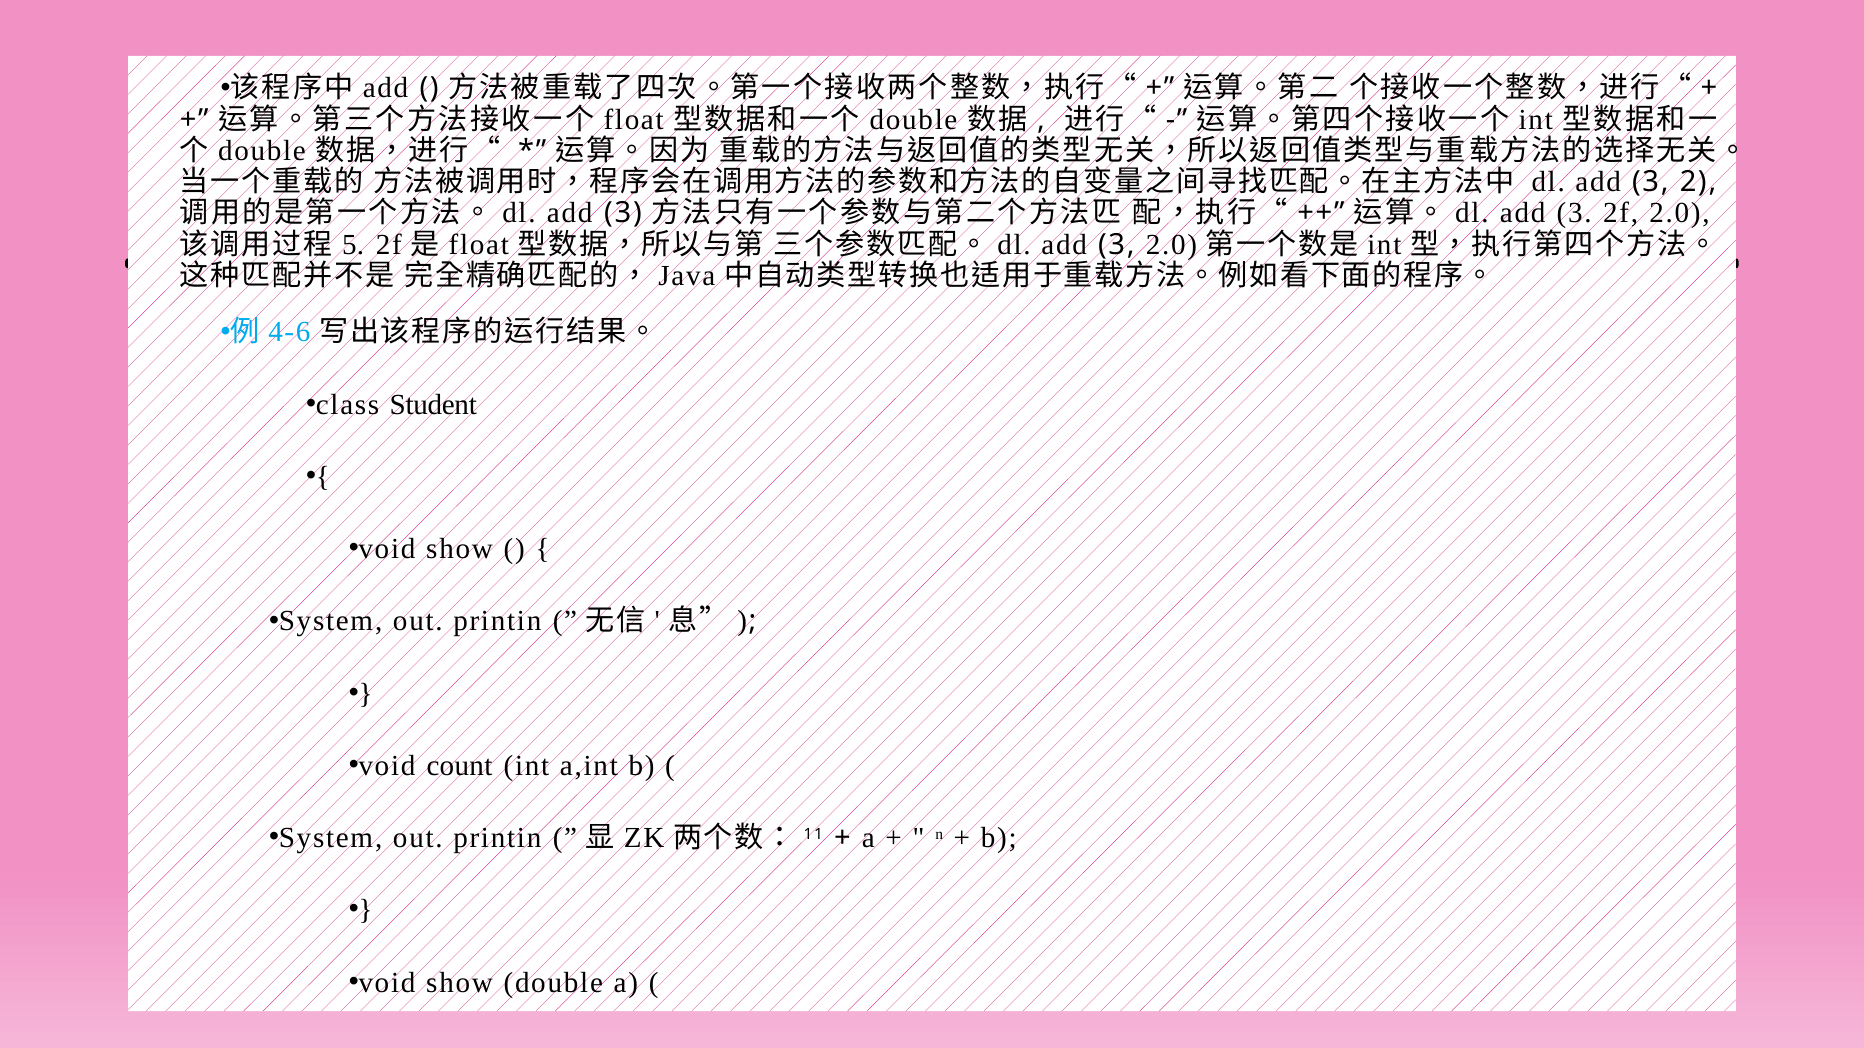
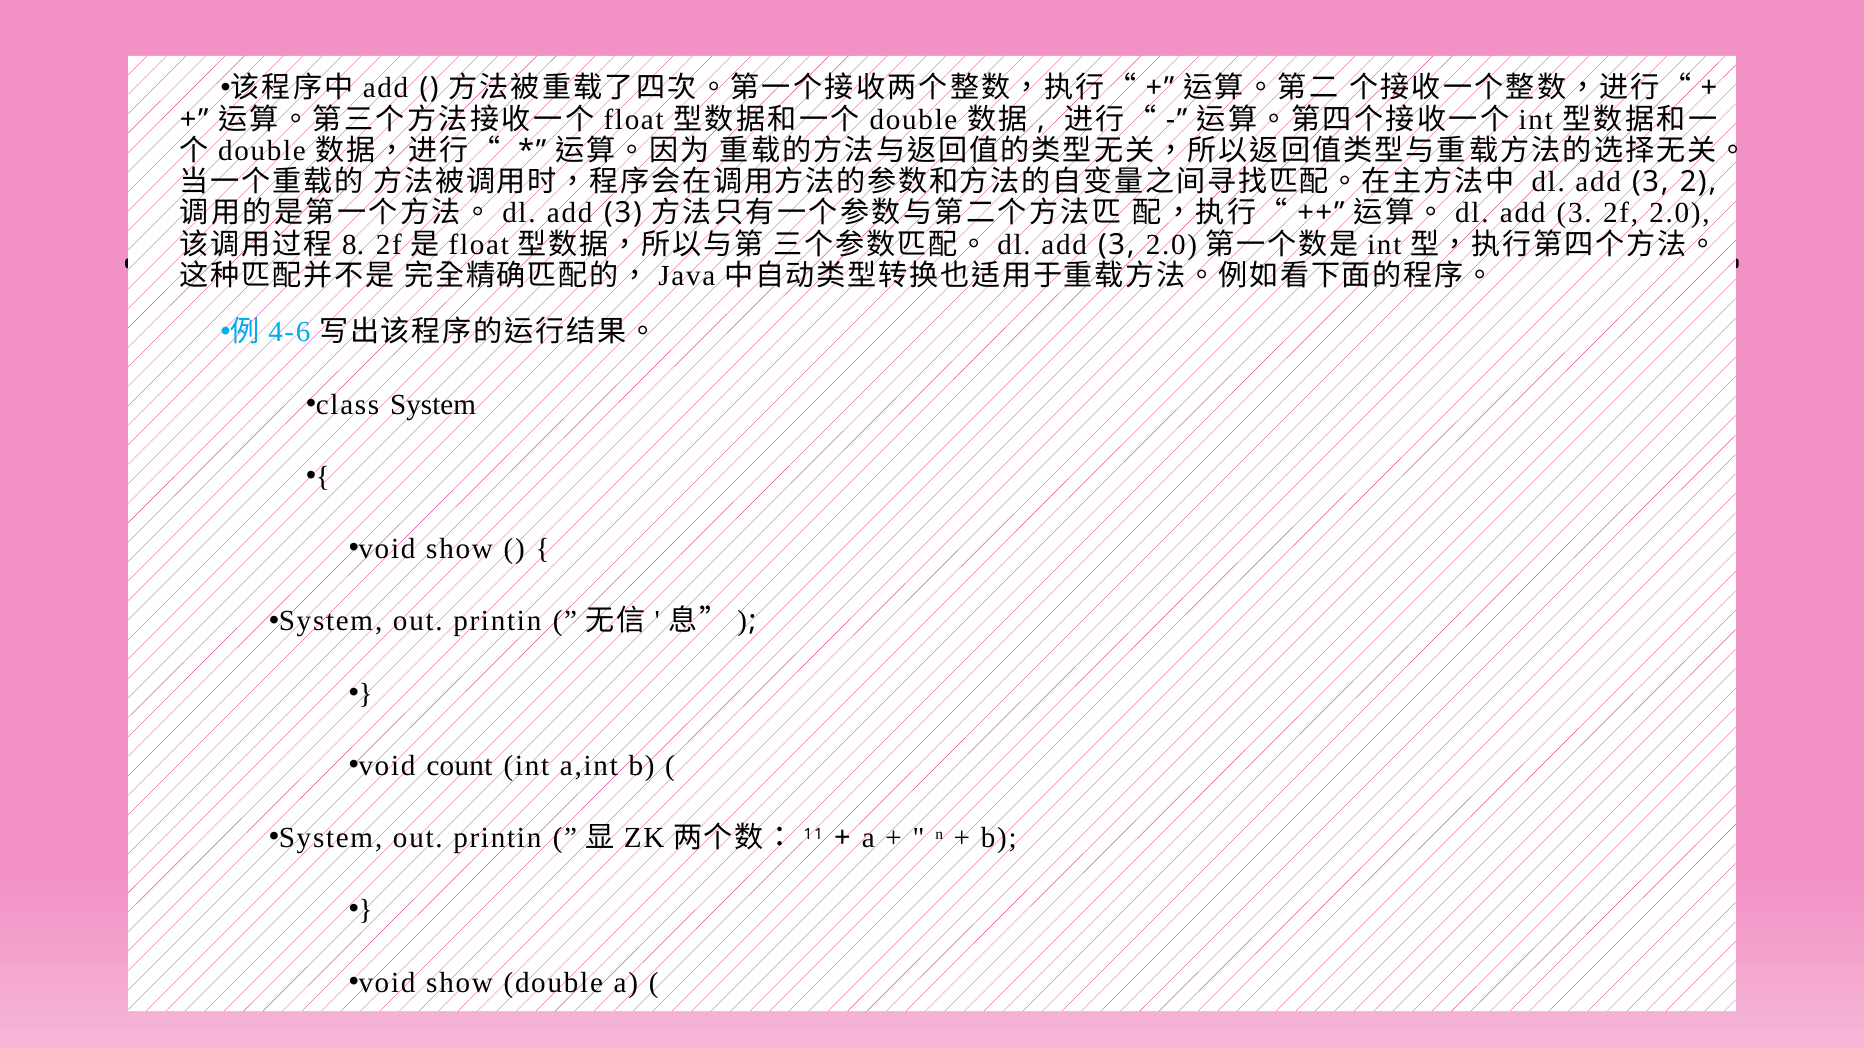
5: 5 -> 8 (353, 245)
class Student: Student -> System (433, 405)
